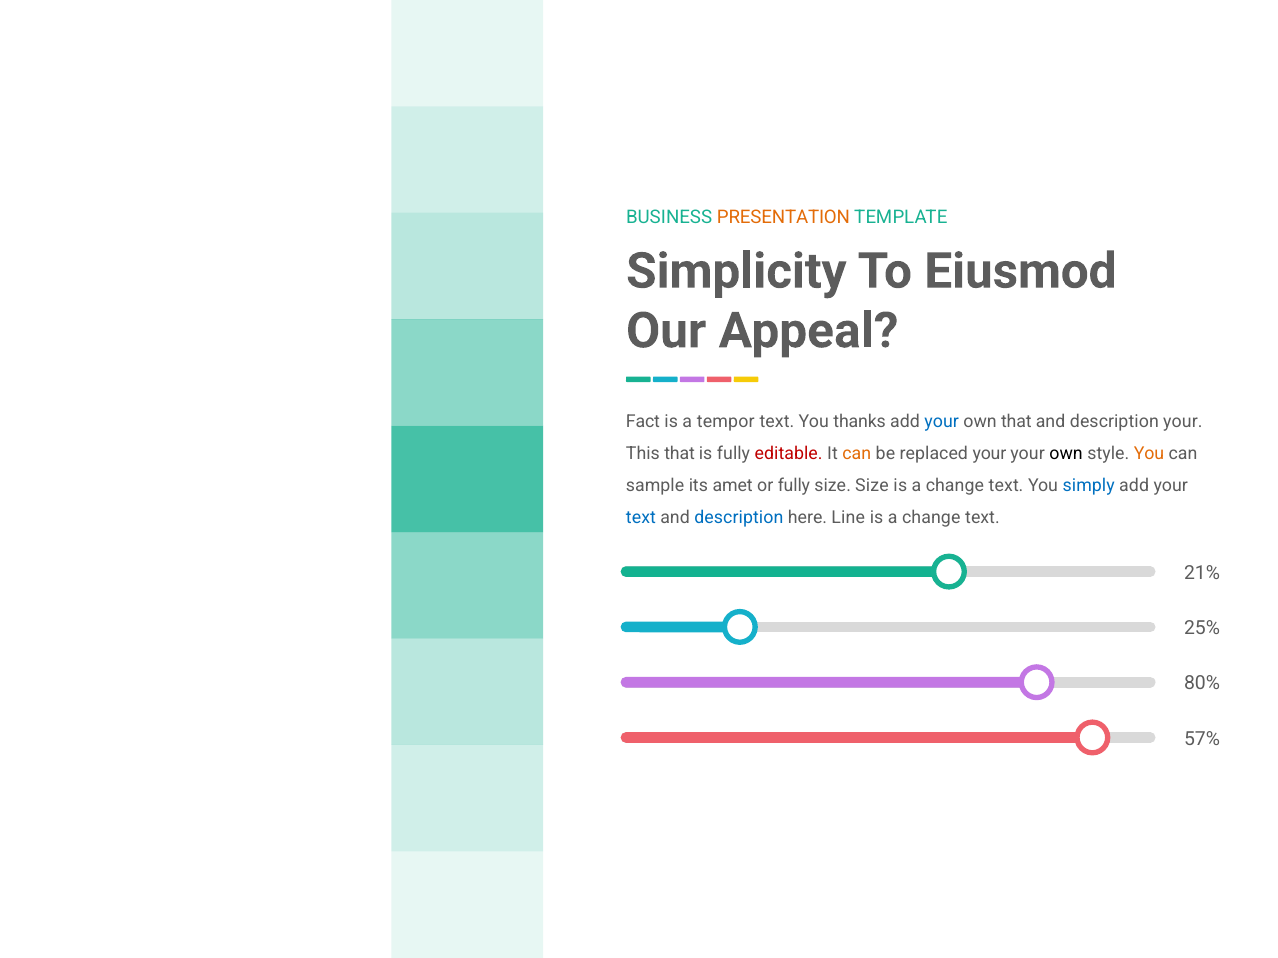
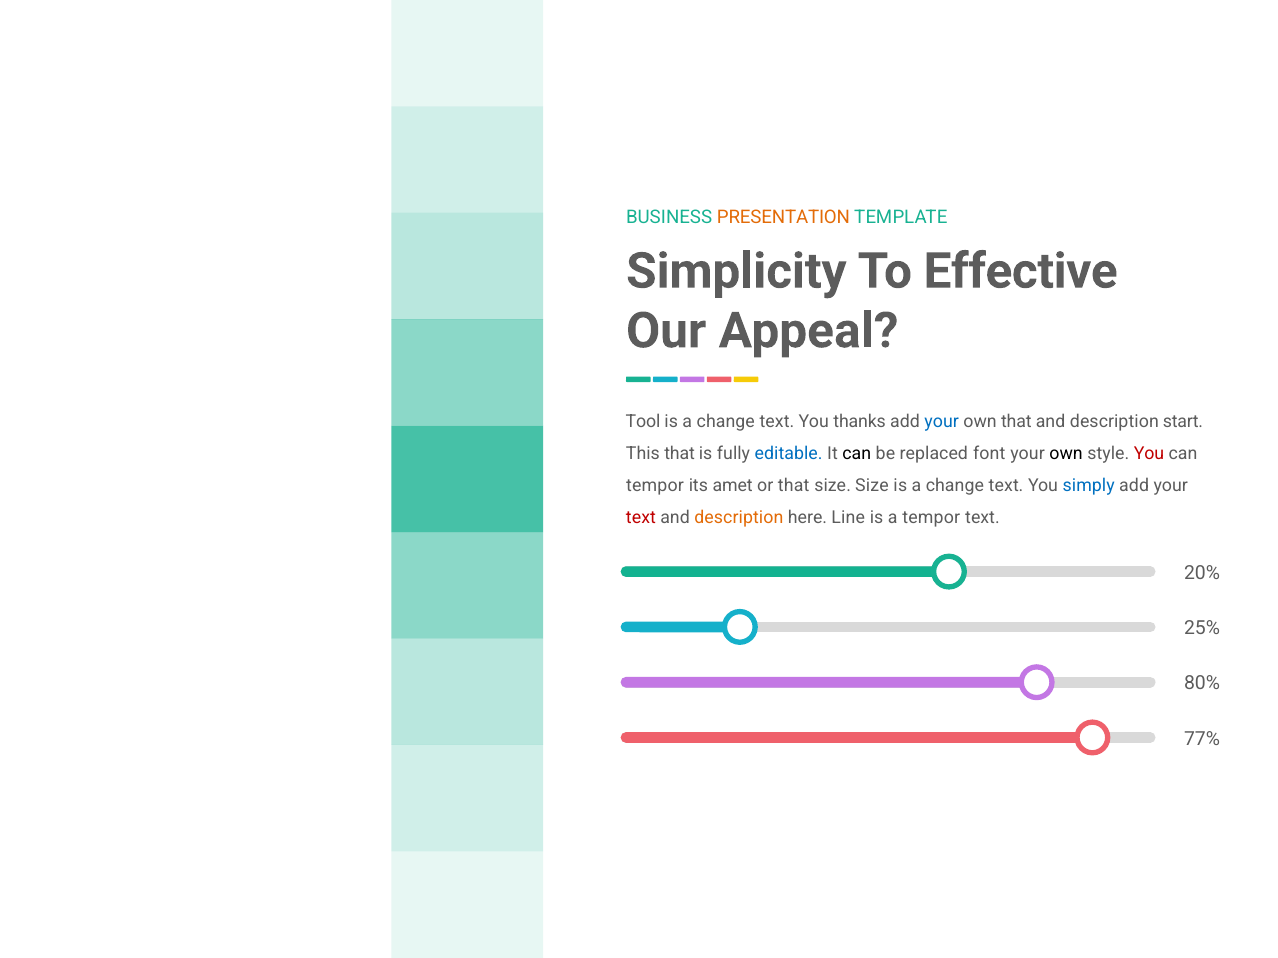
Eiusmod: Eiusmod -> Effective (1021, 271)
Fact: Fact -> Tool (643, 422)
tempor: tempor -> change (726, 422)
description your: your -> start (1183, 422)
editable colour: red -> blue (789, 454)
can colour: orange -> black (857, 454)
replaced your: your -> font (989, 454)
You colour: orange -> red (1149, 454)
sample: sample -> tempor (655, 486)
or fully: fully -> that (794, 486)
text colour: blue -> red (641, 518)
description colour: blue -> orange (739, 518)
change: change -> tempor (931, 518)
21%: 21% -> 20% (1202, 573)
57%: 57% -> 77% (1202, 739)
